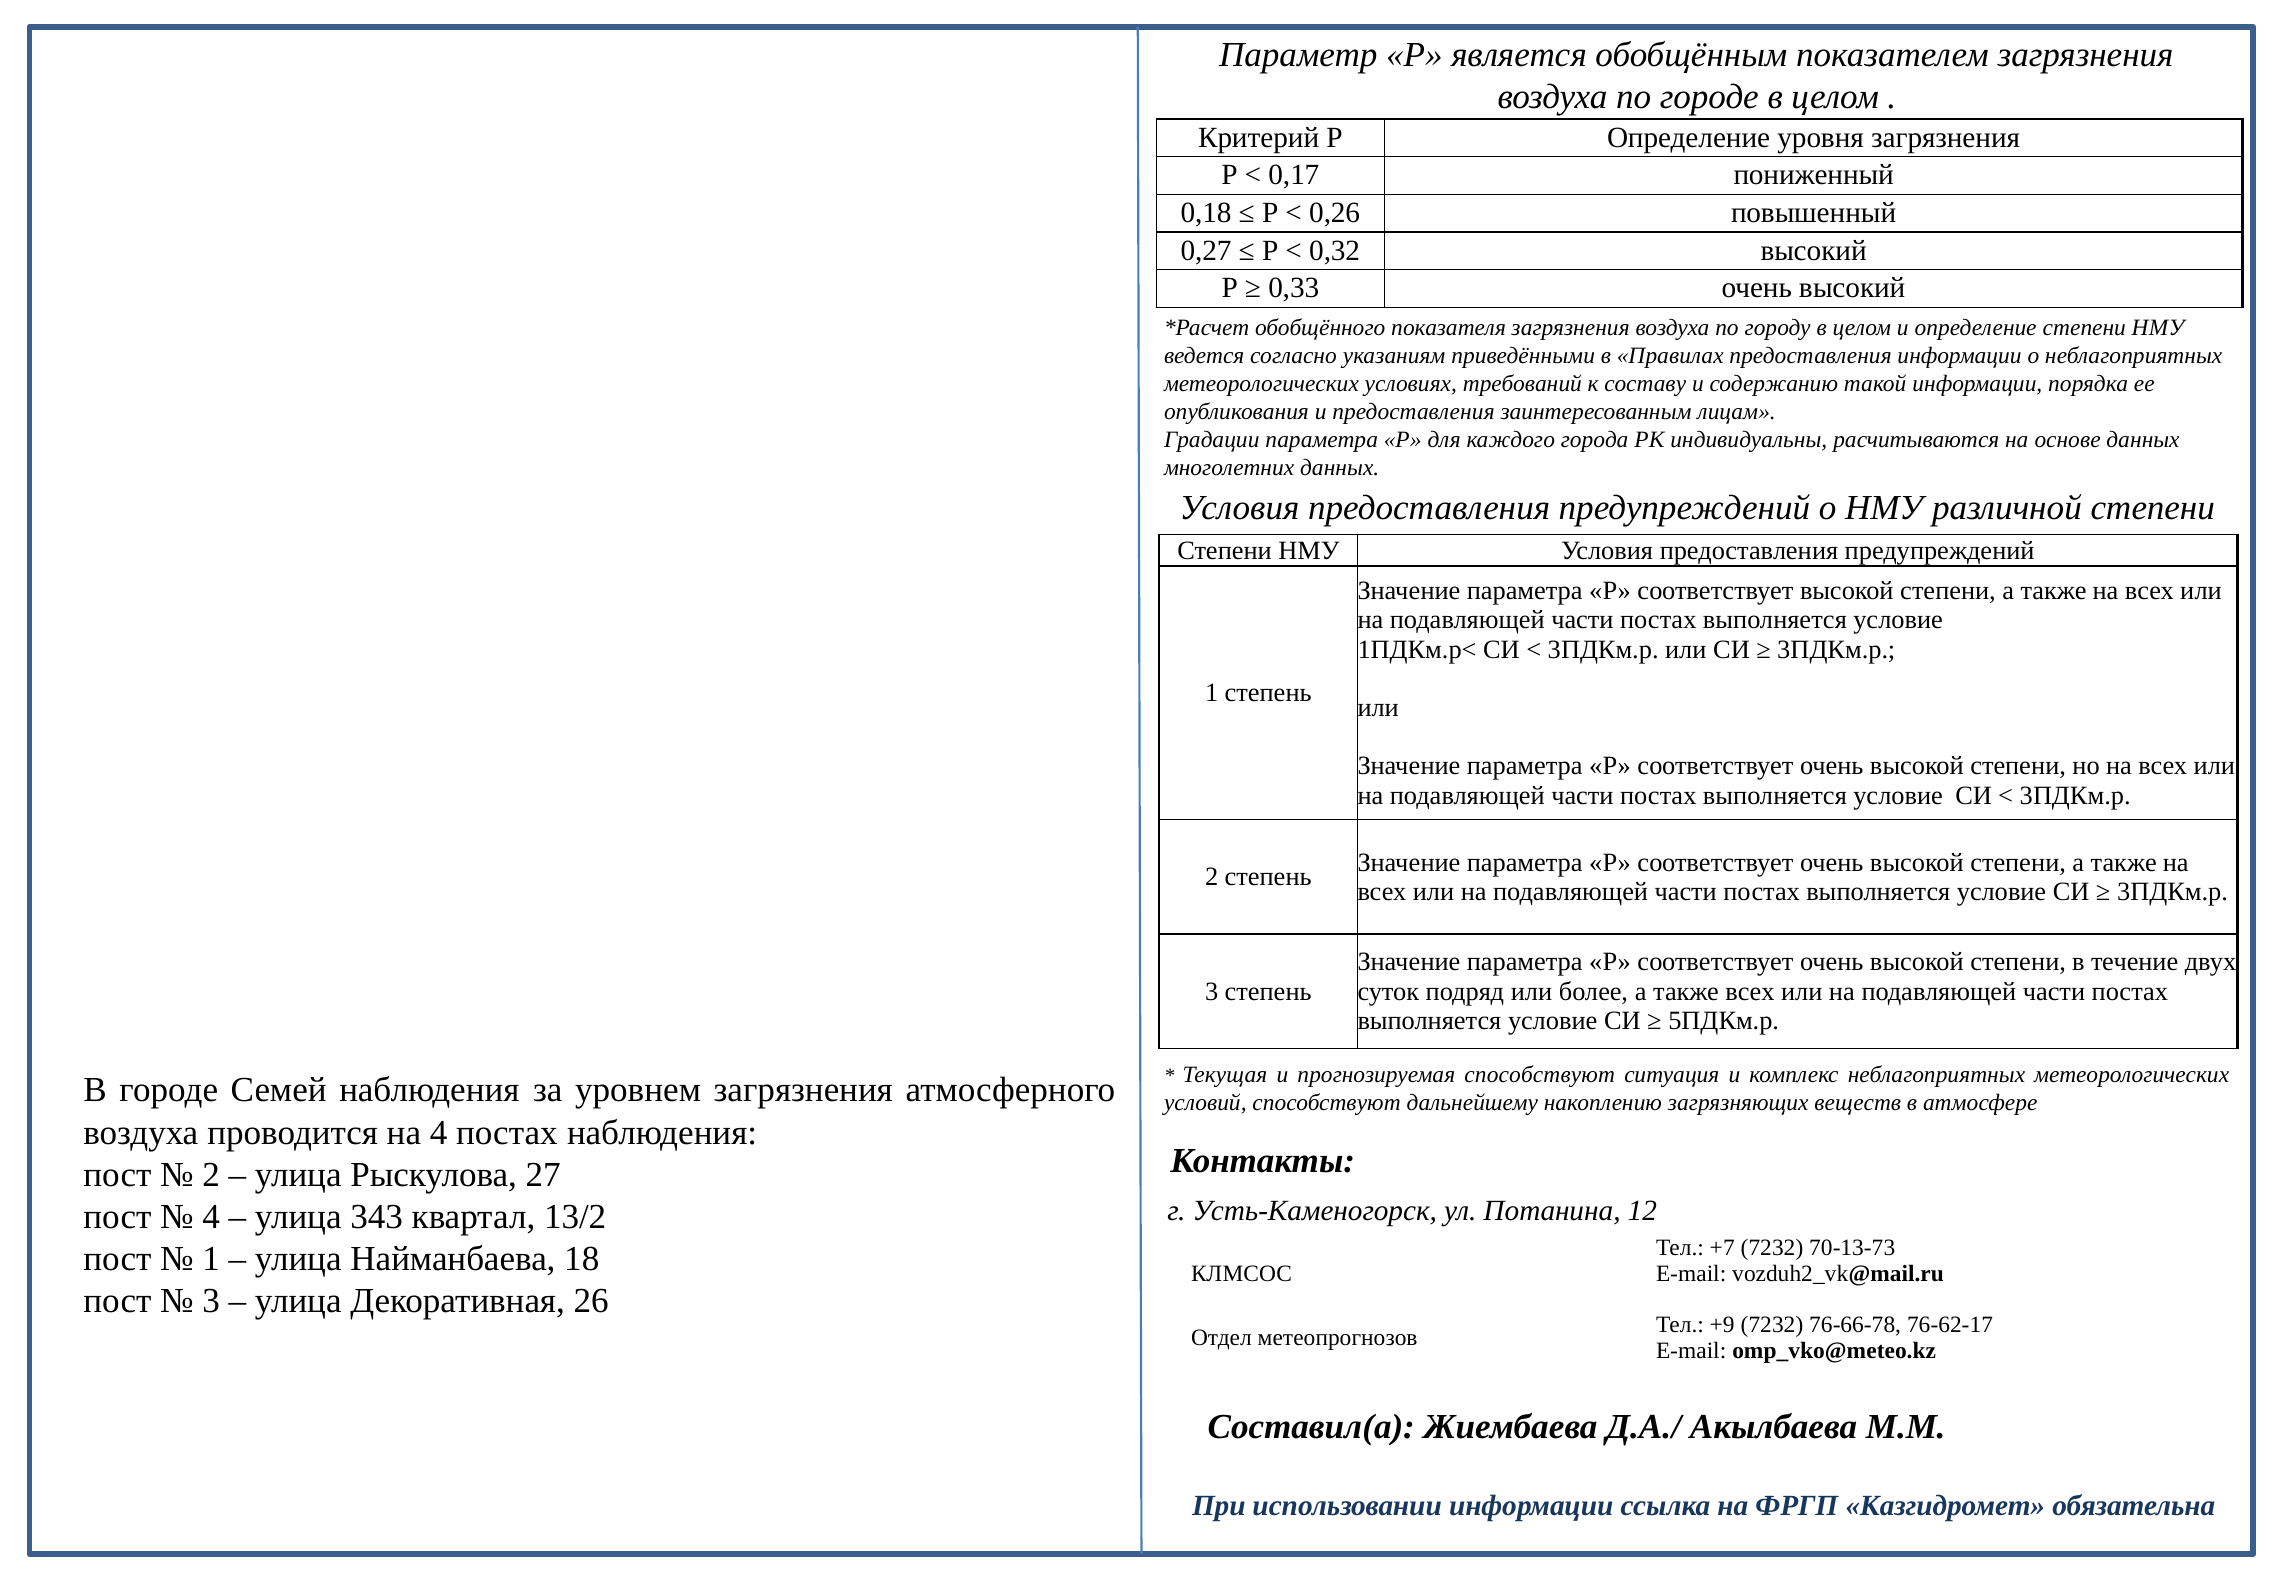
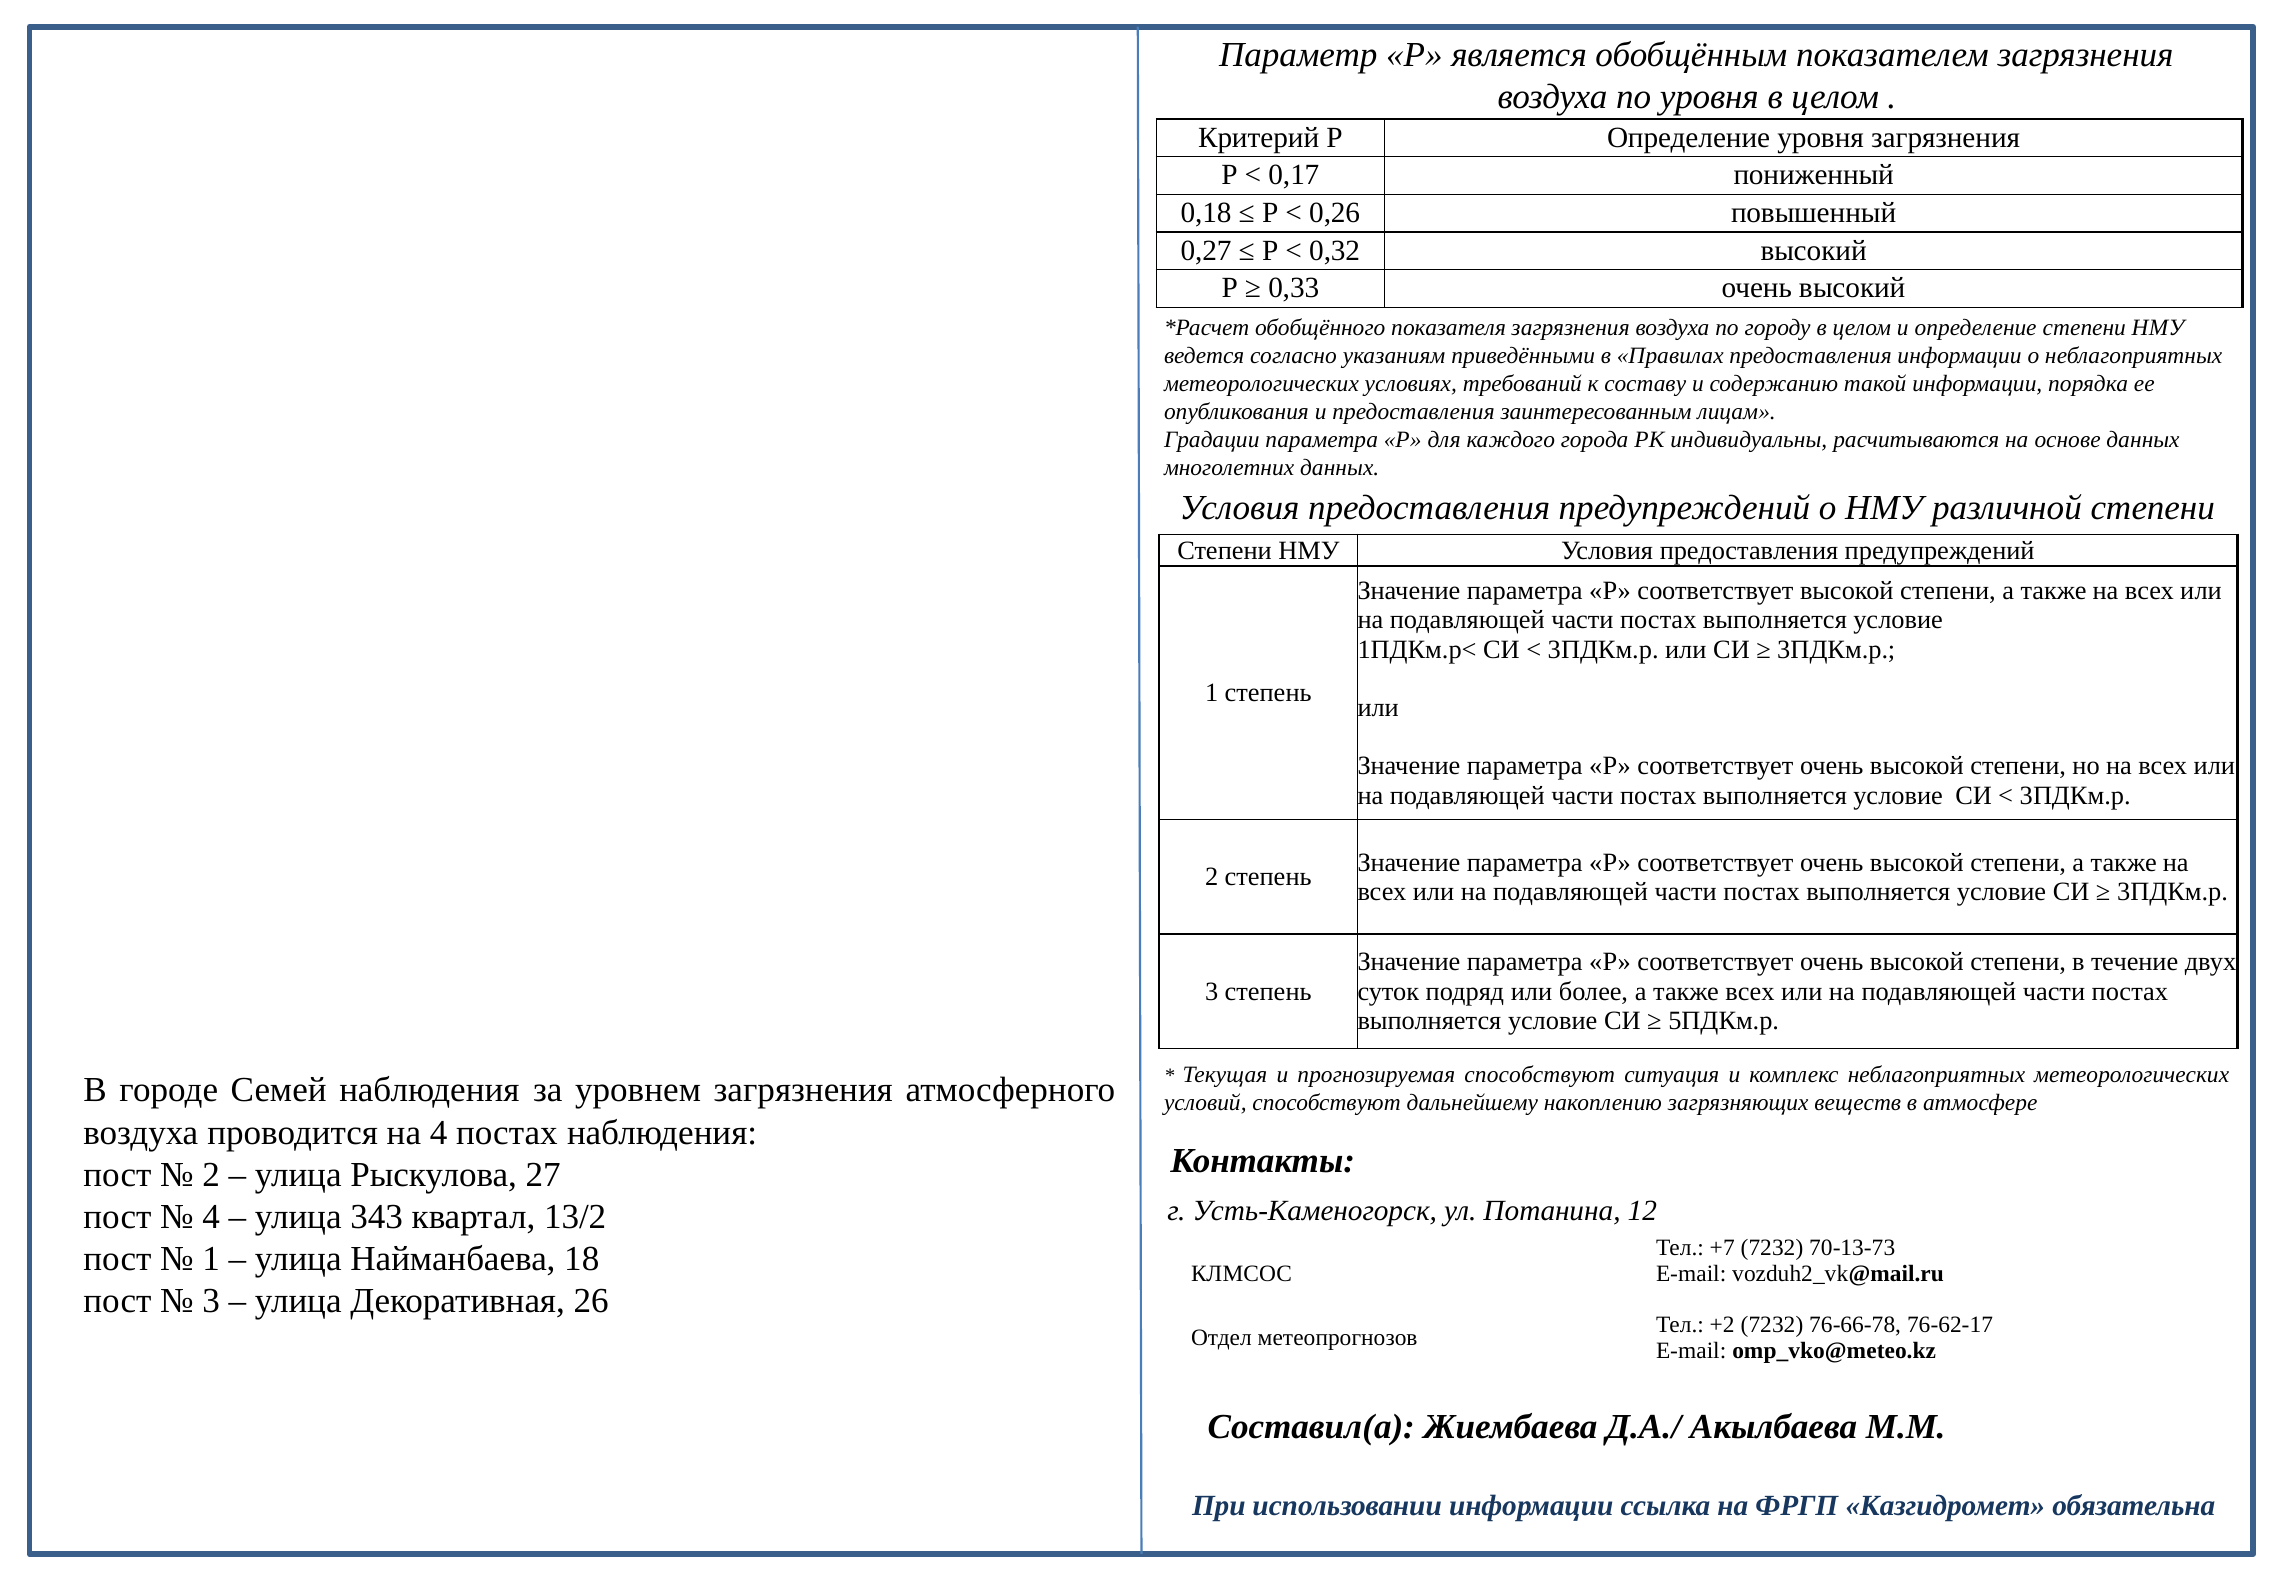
по городе: городе -> уровня (1709, 97)
+9: +9 -> +2 (1722, 1324)
